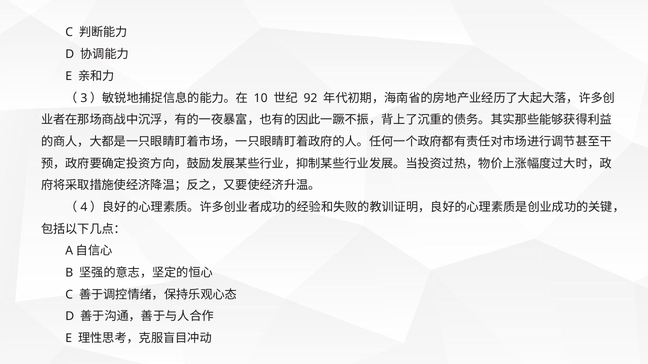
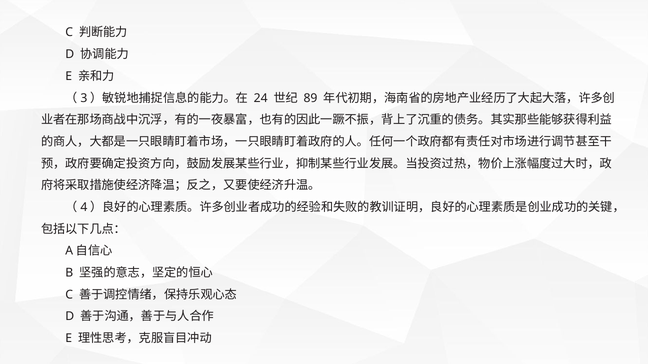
10: 10 -> 24 (261, 98)
92: 92 -> 89 (310, 98)
